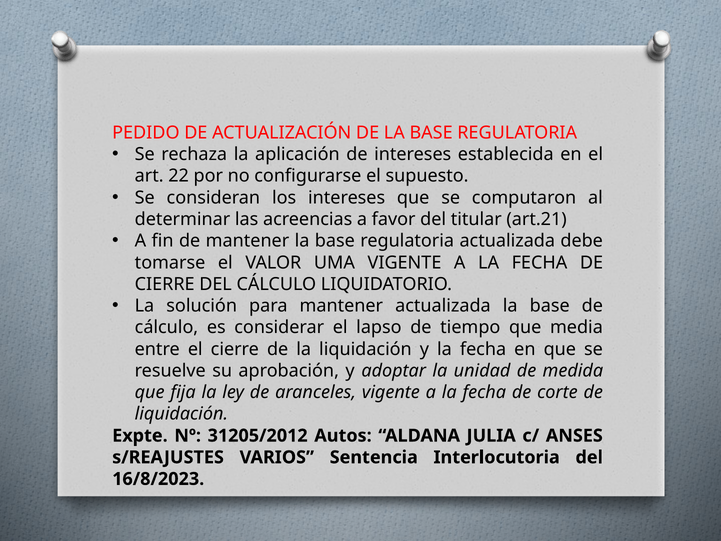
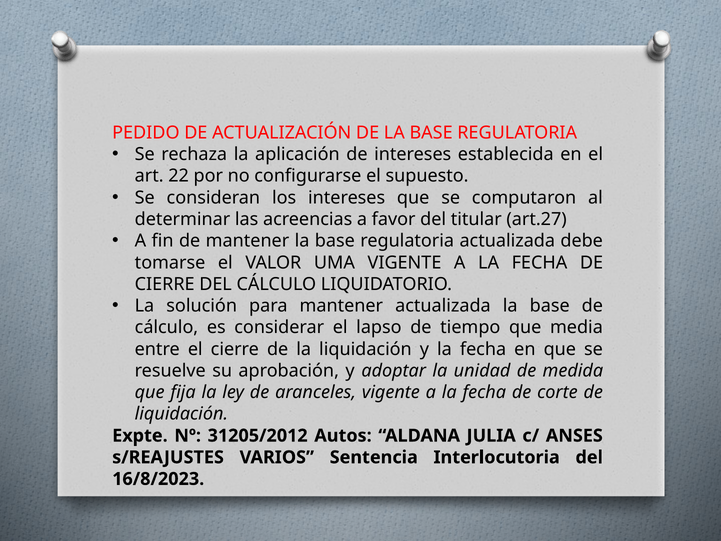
art.21: art.21 -> art.27 (537, 219)
